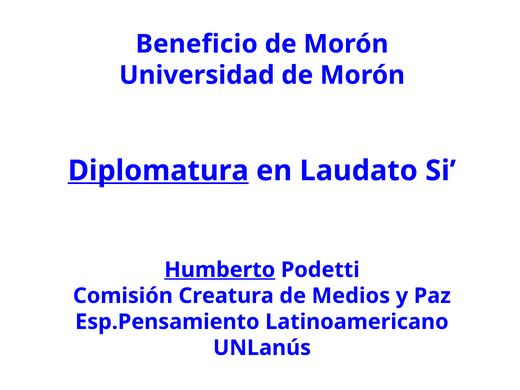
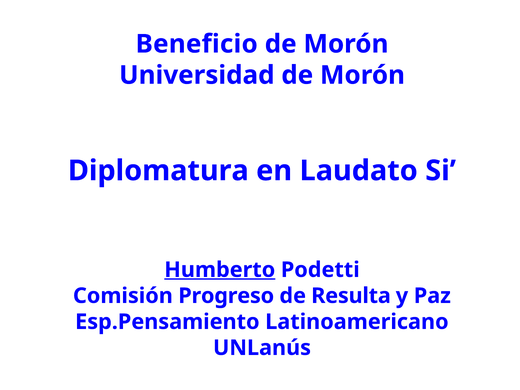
Diplomatura underline: present -> none (158, 171)
Creatura: Creatura -> Progreso (226, 296)
Medios: Medios -> Resulta (351, 296)
